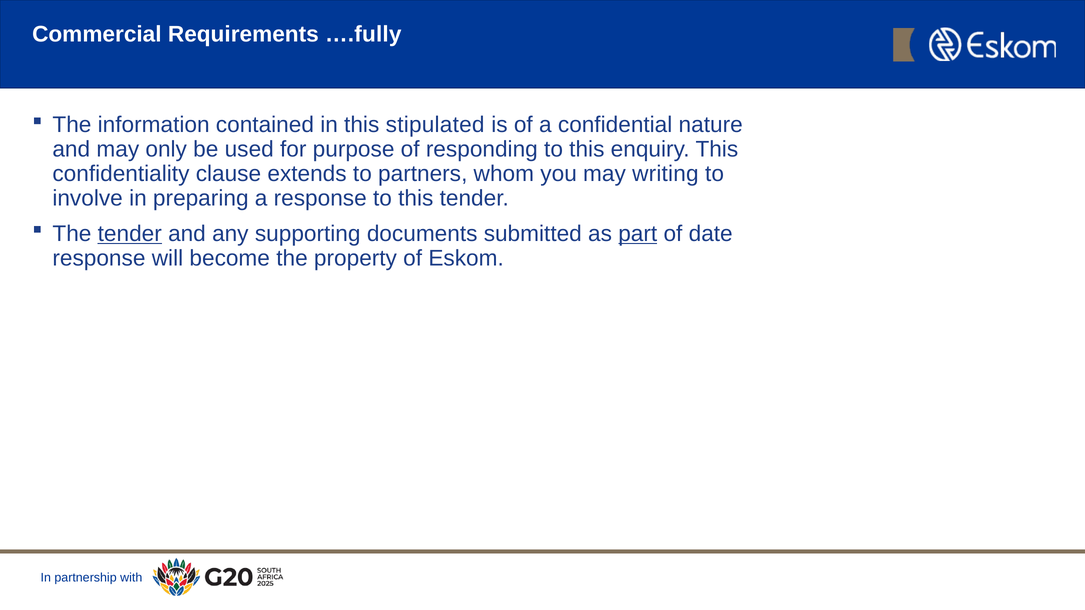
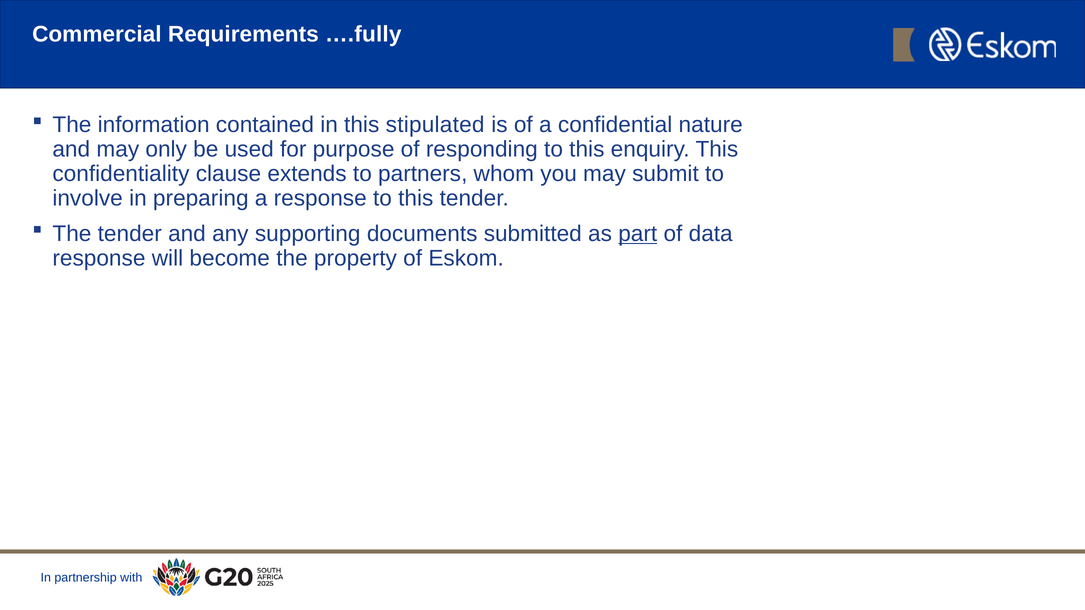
writing: writing -> submit (665, 174)
tender underline: present -> none (130, 234)
date: date -> data (711, 234)
